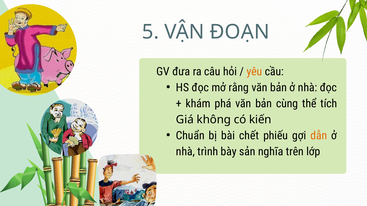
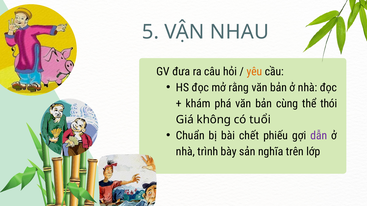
ĐOẠN: ĐOẠN -> NHAU (240, 32)
tích: tích -> thói (329, 104)
kiến: kiến -> tuổi (260, 120)
dẫn colour: orange -> purple (319, 136)
